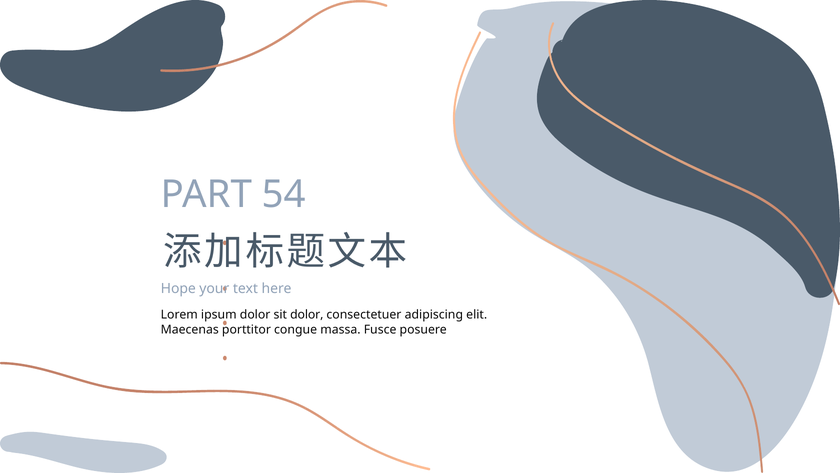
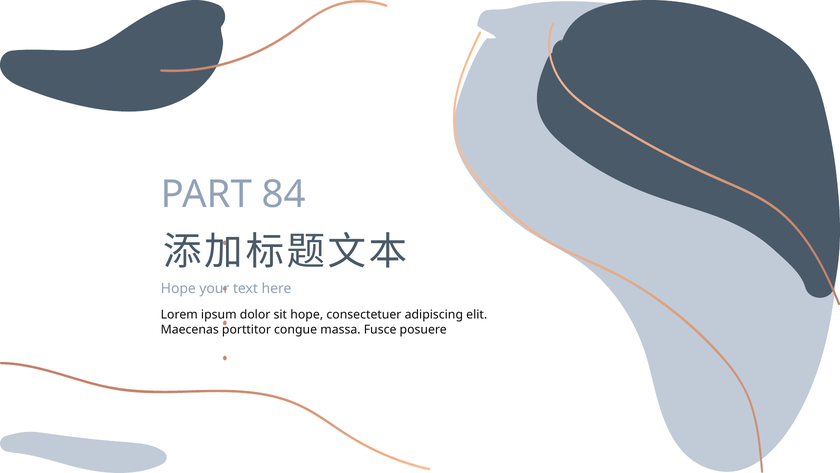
54: 54 -> 84 (284, 195)
sit dolor: dolor -> hope (307, 315)
